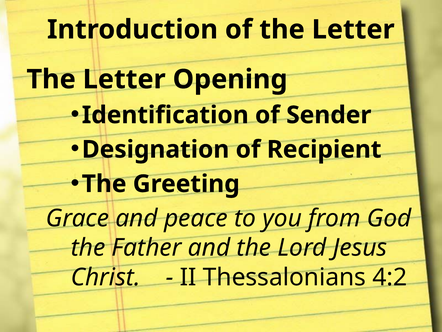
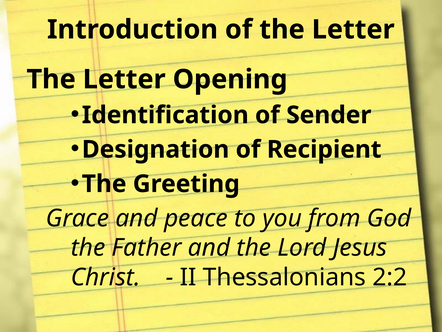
4:2: 4:2 -> 2:2 (390, 277)
